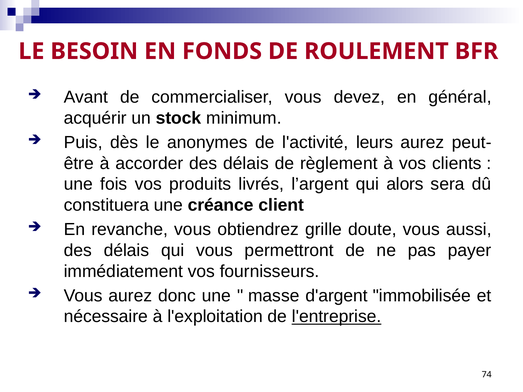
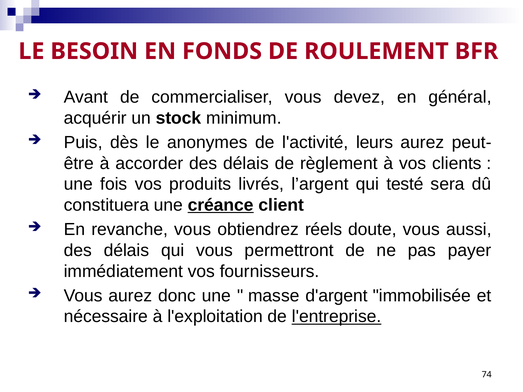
alors: alors -> testé (405, 184)
créance underline: none -> present (221, 205)
grille: grille -> réels (324, 230)
